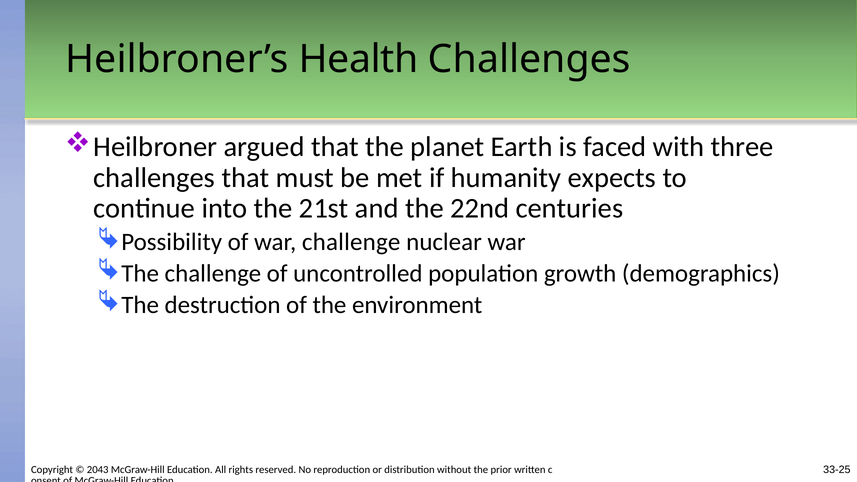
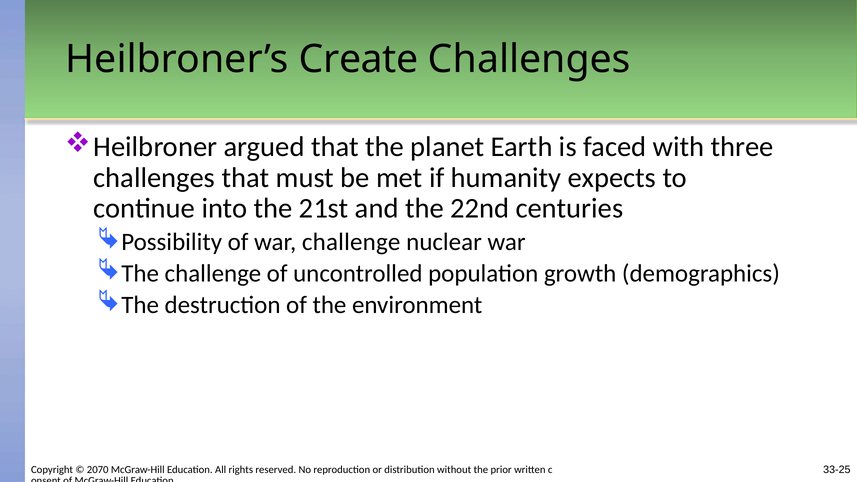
Health: Health -> Create (359, 59)
2043: 2043 -> 2070 (98, 470)
